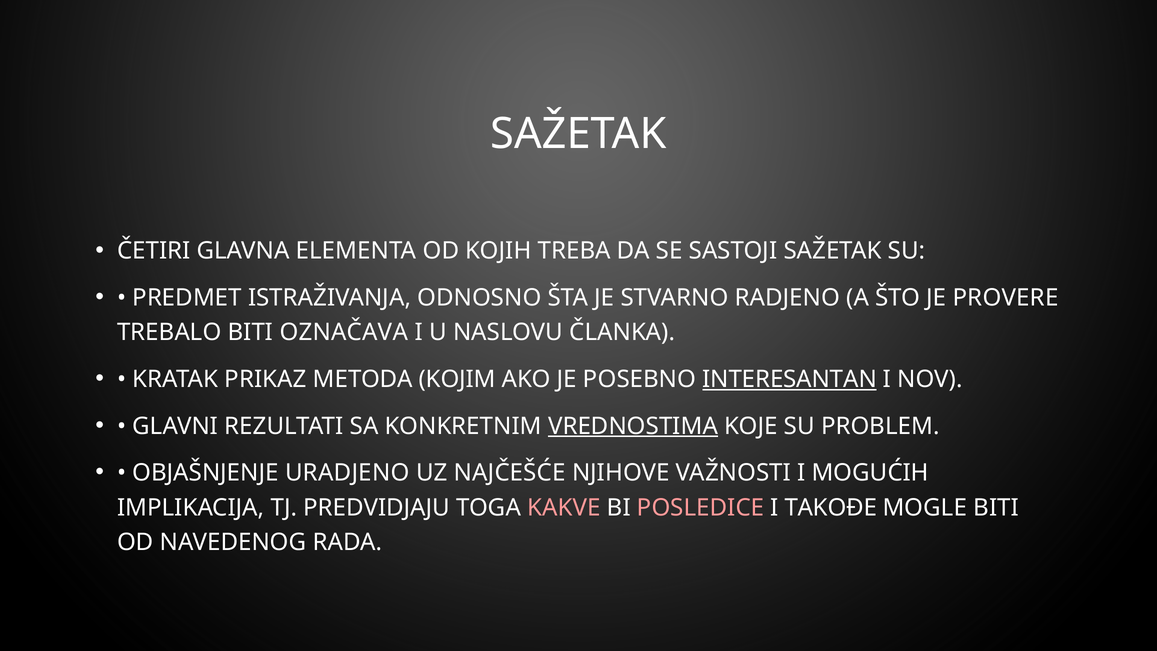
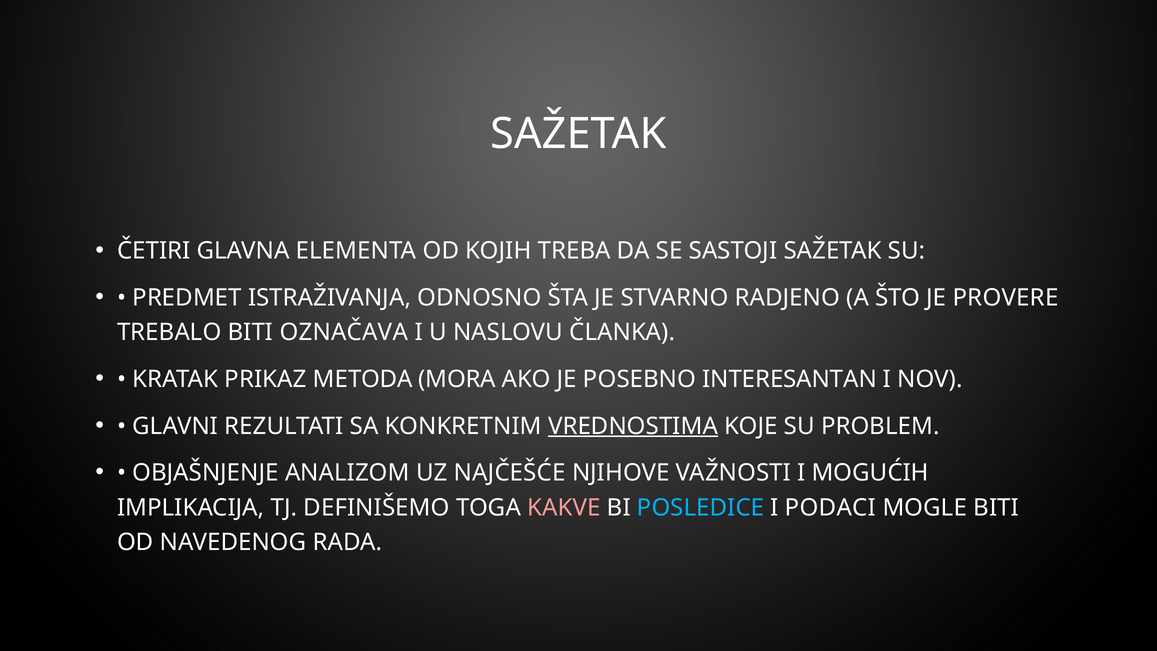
KOJIM: KOJIM -> MORA (457, 379)
INTERESANTAN underline: present -> none (790, 379)
URADJENO: URADJENO -> ANALIZOM (347, 473)
PREDVIDJAJU: PREDVIDJAJU -> DEFINIŠEMO (377, 507)
POSLEDICE colour: pink -> light blue (701, 507)
TAKOĐE: TAKOĐE -> PODACI (830, 507)
